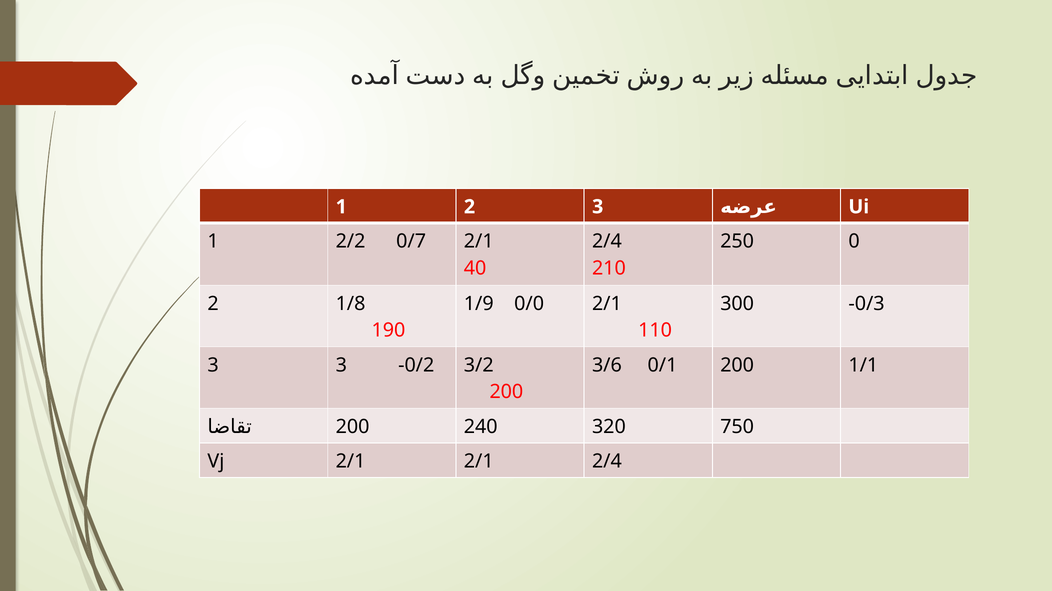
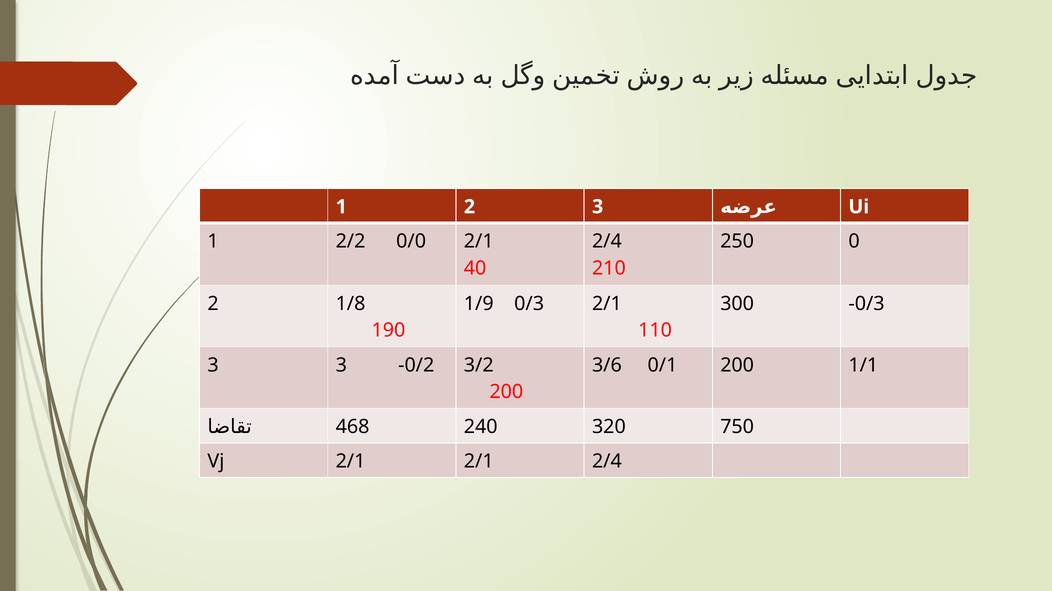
0/7: 0/7 -> 0/0 (411, 242)
0/0: 0/0 -> 0/3 (529, 304)
200: 200 -> 468 (353, 427)
